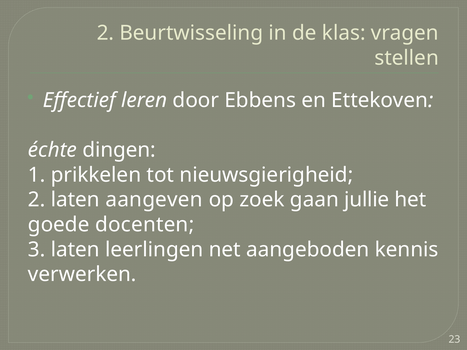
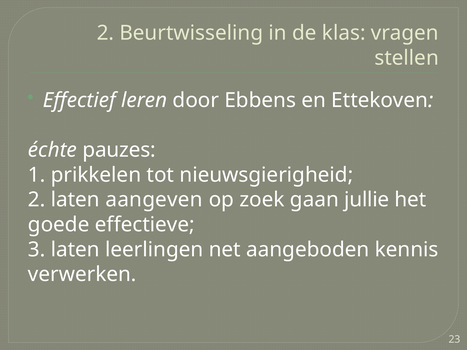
dingen: dingen -> pauzes (119, 150)
docenten: docenten -> effectieve (145, 225)
